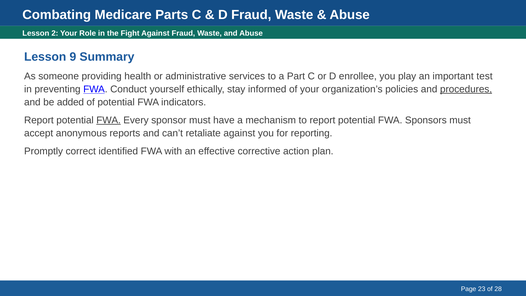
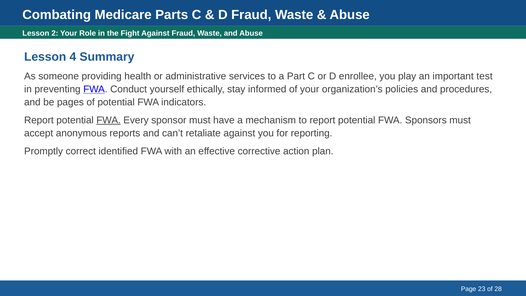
9: 9 -> 4 (73, 57)
procedures underline: present -> none (466, 89)
added: added -> pages (70, 102)
